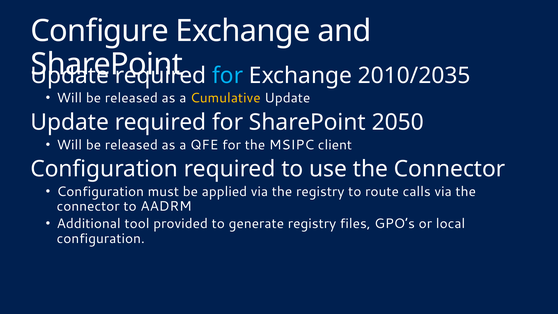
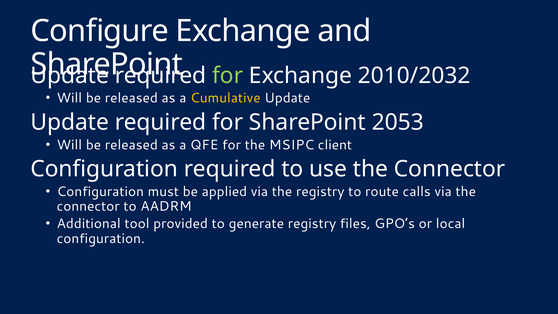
for colour: light blue -> light green (228, 76)
2010/2035: 2010/2035 -> 2010/2032 (414, 76)
2050: 2050 -> 2053 (398, 122)
